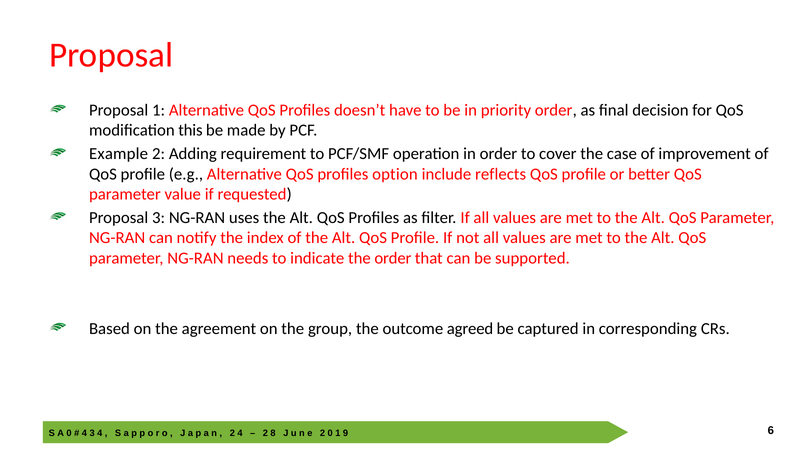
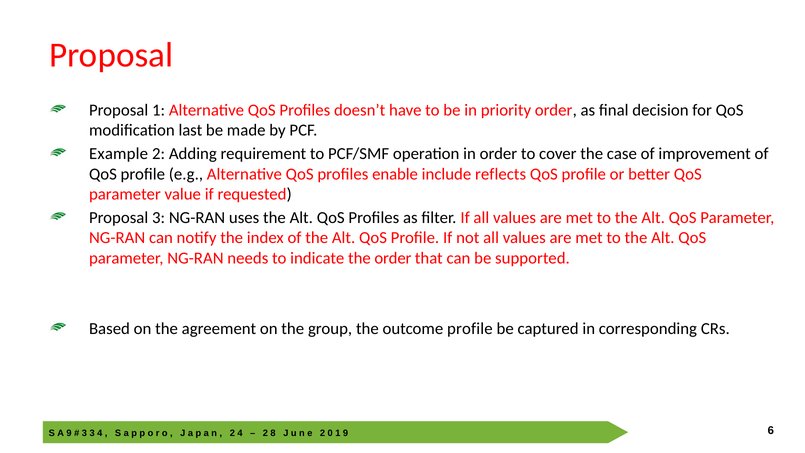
this: this -> last (190, 130)
option: option -> enable (395, 174)
outcome agreed: agreed -> profile (470, 328)
0: 0 -> 9 (69, 433)
4: 4 -> 3 (84, 433)
